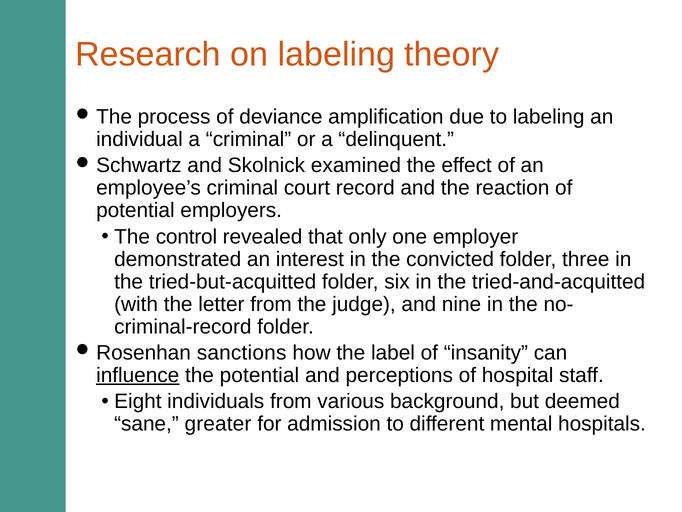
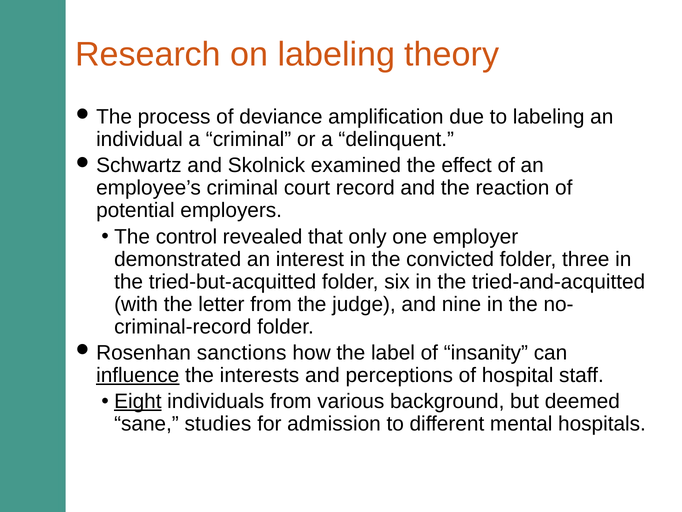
the potential: potential -> interests (259, 375)
Eight underline: none -> present (138, 401)
greater: greater -> studies (218, 424)
